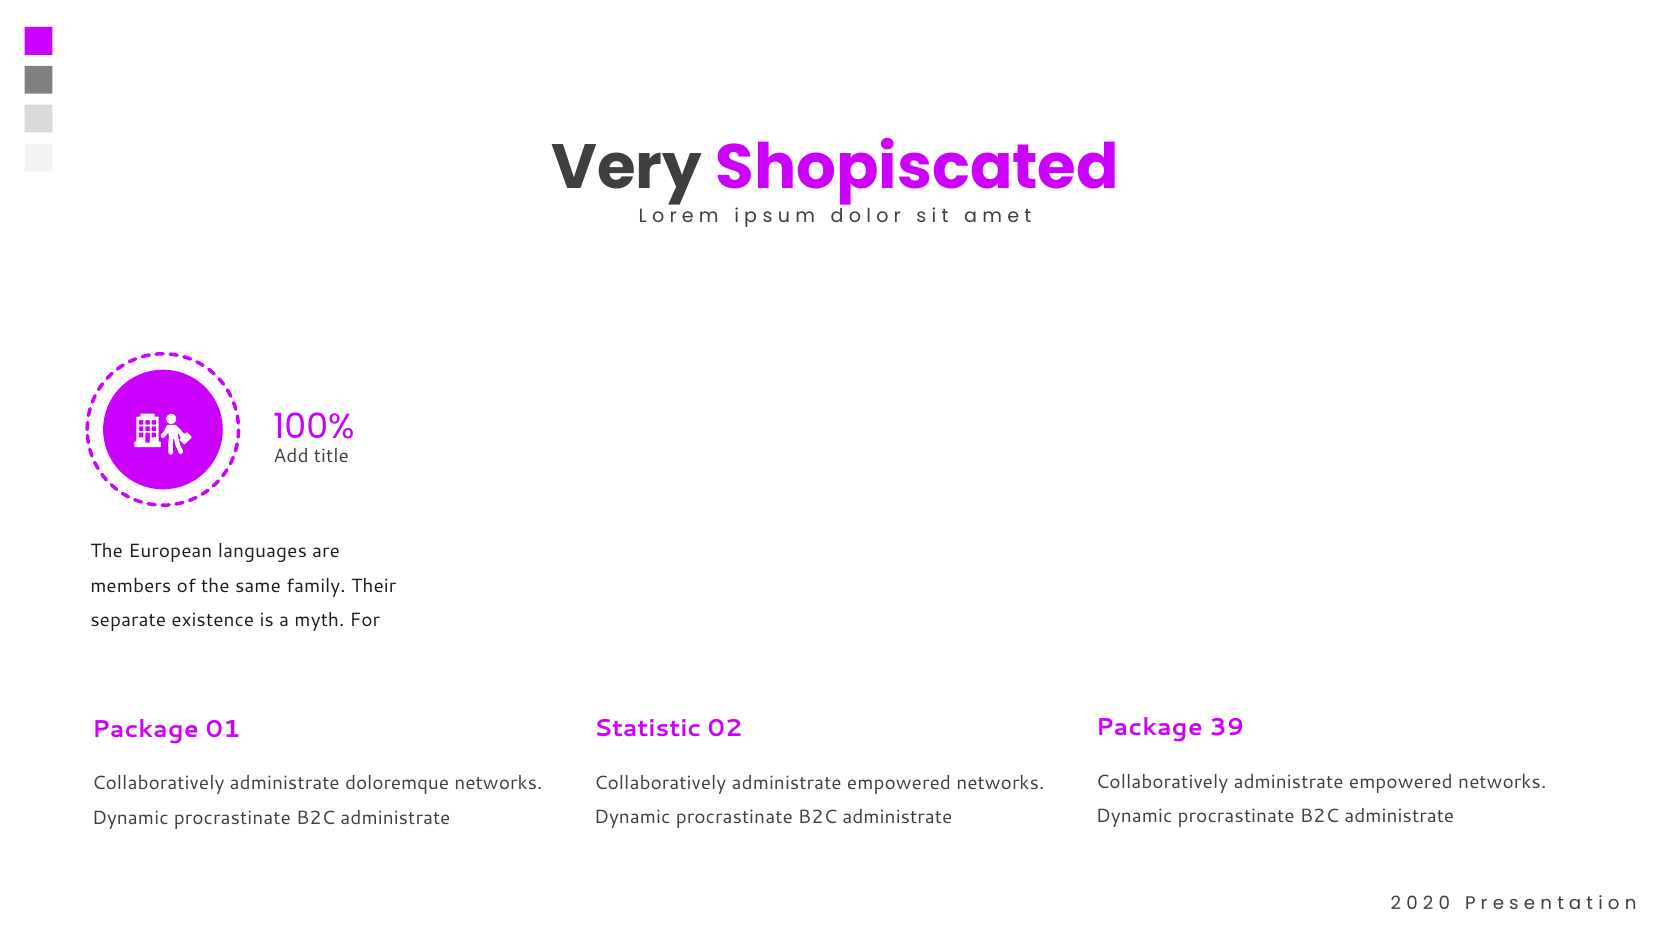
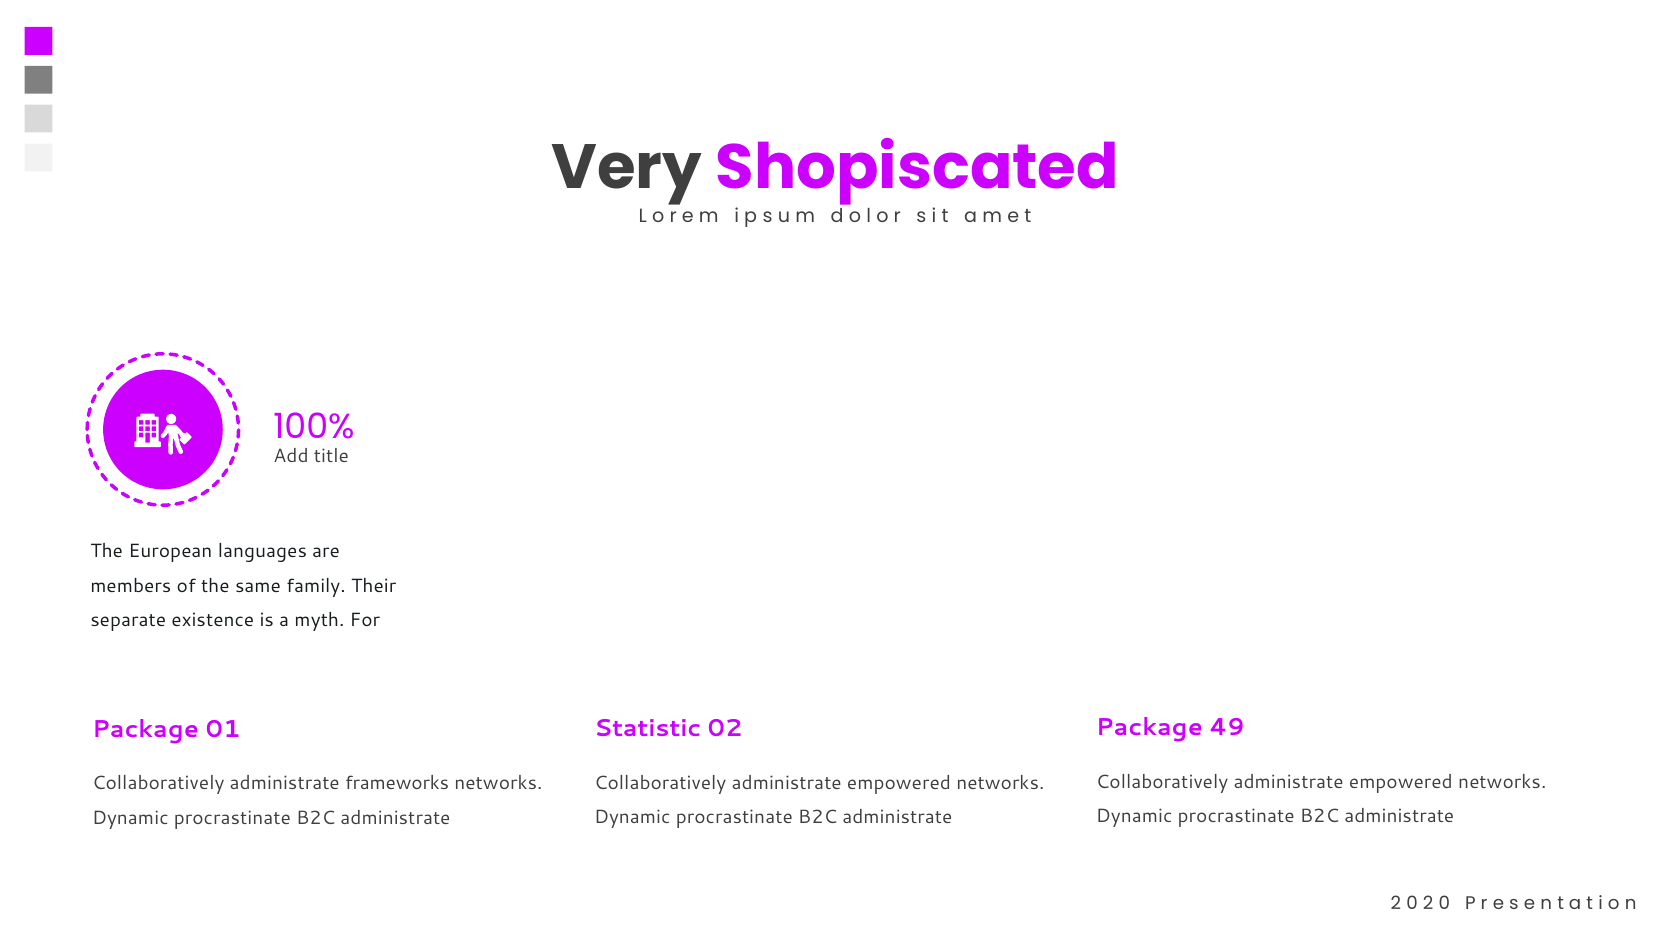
39: 39 -> 49 (1227, 728)
doloremque: doloremque -> frameworks (397, 783)
